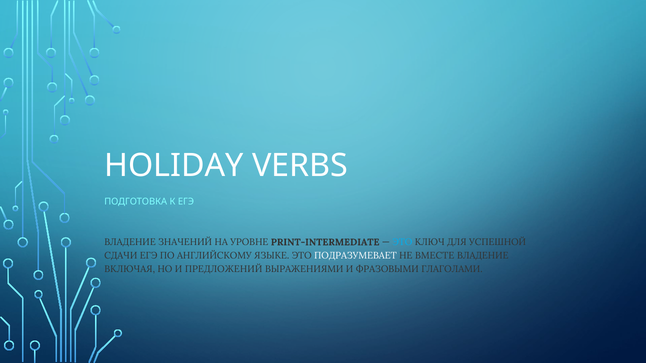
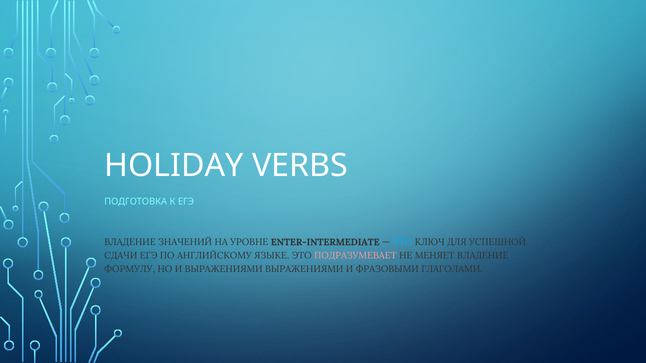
PRINT-INTERMEDIATE: PRINT-INTERMEDIATE -> ENTER-INTERMEDIATE (325, 242)
ПОДРАЗУМЕВАЕТ colour: white -> pink (355, 256)
ВМЕСТЕ: ВМЕСТЕ -> МЕНЯЕТ (435, 256)
ВКЛЮЧАЯ: ВКЛЮЧАЯ -> ФОРМУЛУ (130, 270)
И ПРЕДЛОЖЕНИЙ: ПРЕДЛОЖЕНИЙ -> ВЫРАЖЕНИЯМИ (224, 270)
